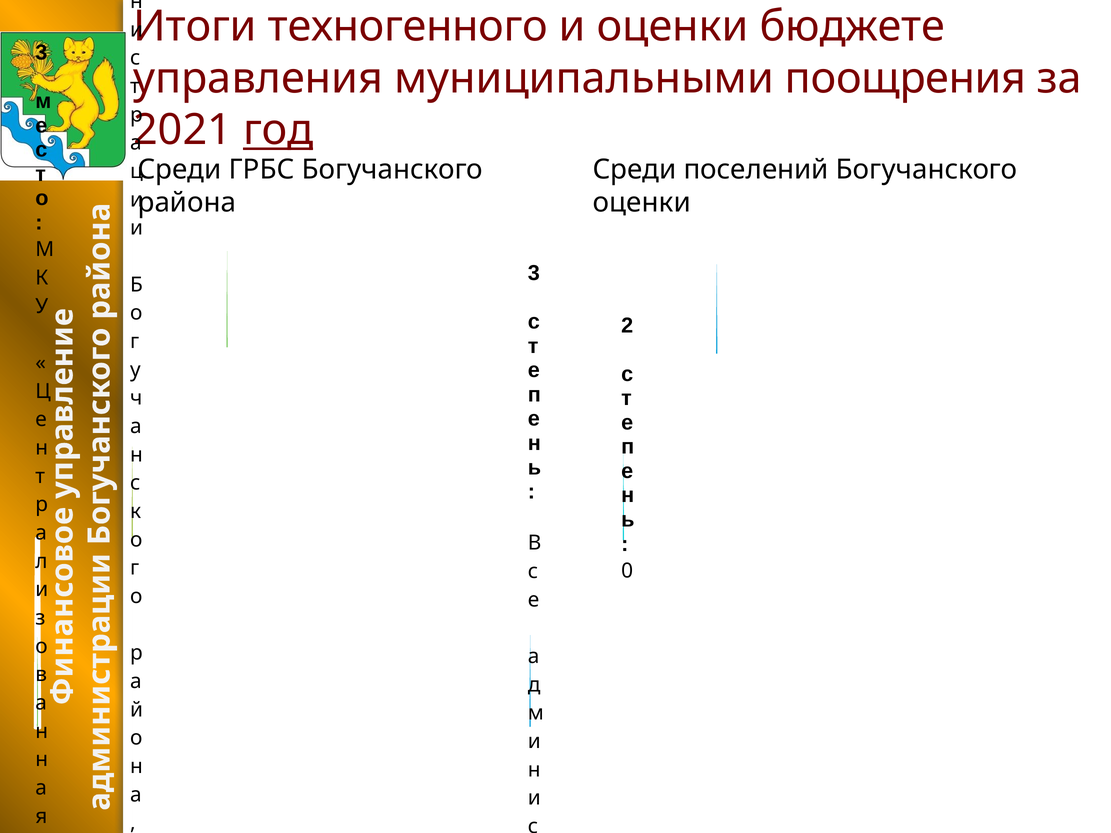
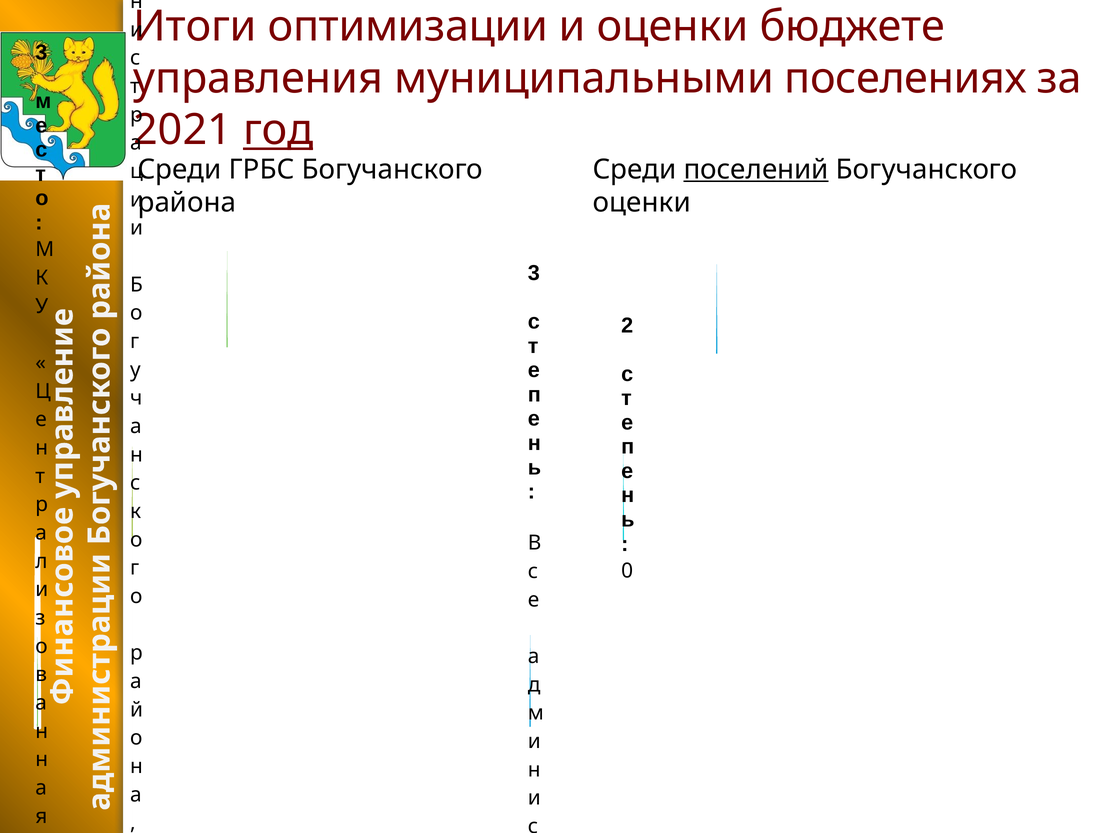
техногенного: техногенного -> оптимизации (408, 27)
поощрения: поощрения -> поселениях (906, 78)
поселений underline: none -> present (756, 169)
